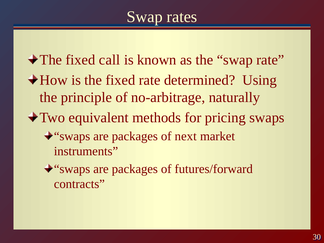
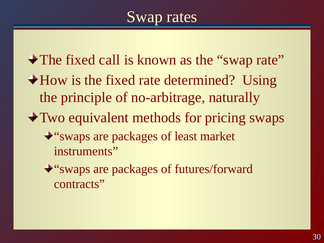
next: next -> least (186, 136)
